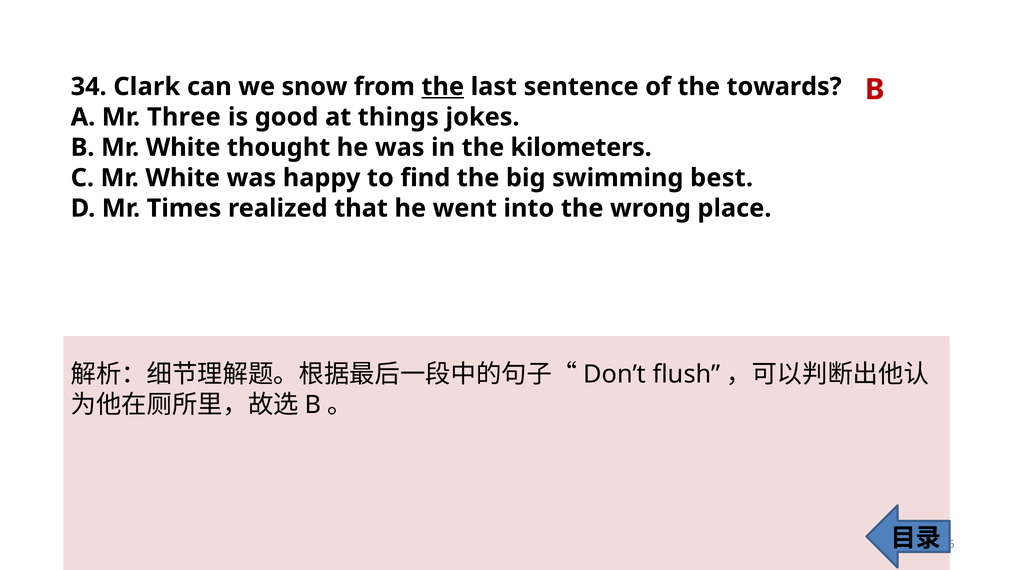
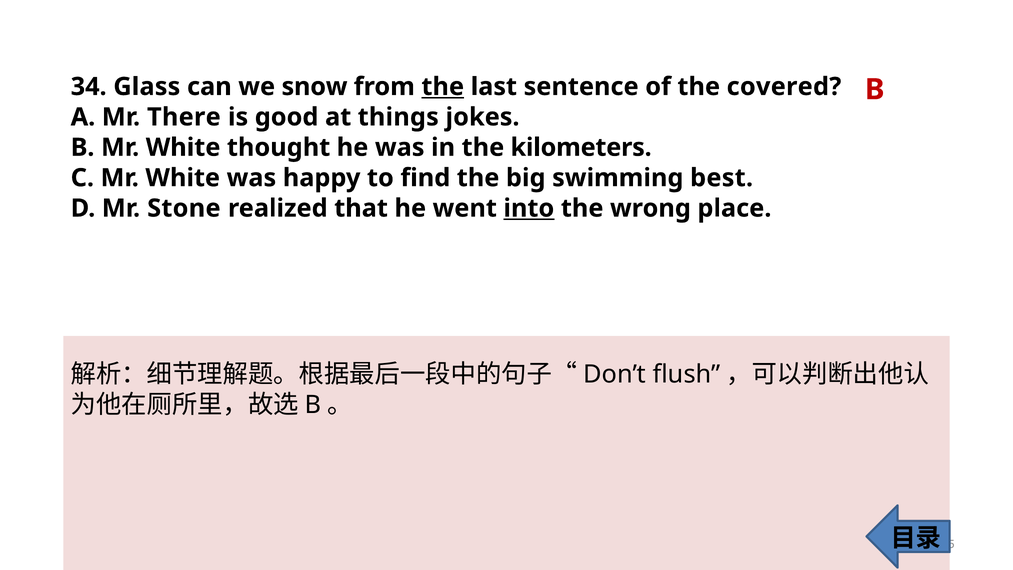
Clark: Clark -> Glass (147, 87)
towards: towards -> covered (784, 87)
Three: Three -> There (184, 117)
Times: Times -> Stone (184, 208)
into underline: none -> present (529, 208)
